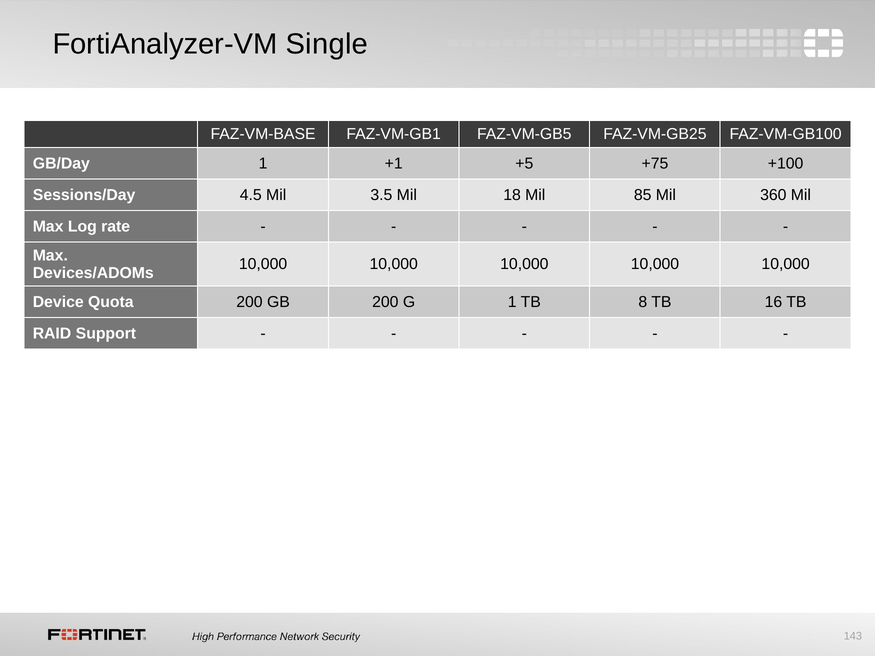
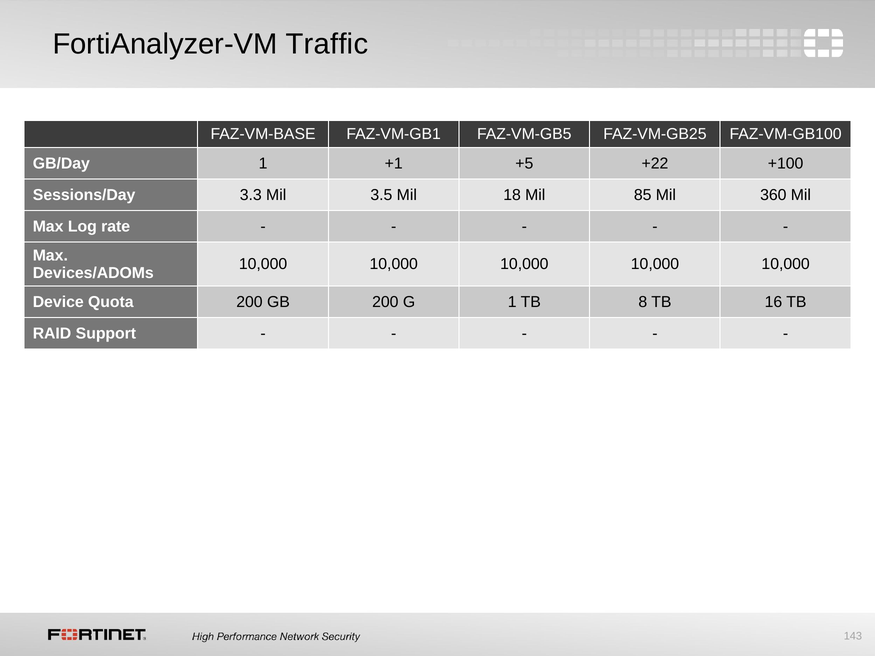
Single: Single -> Traffic (327, 44)
+75: +75 -> +22 (655, 164)
4.5: 4.5 -> 3.3 (251, 195)
